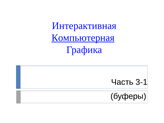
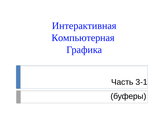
Компьютерная underline: present -> none (83, 38)
